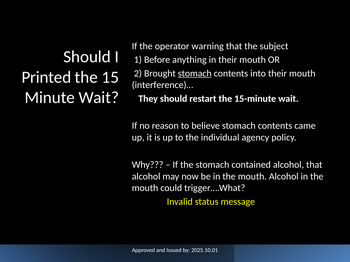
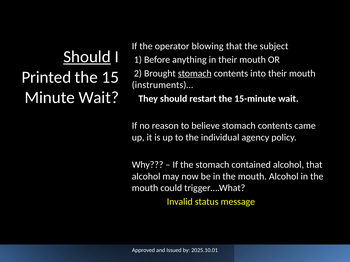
warning: warning -> blowing (208, 46)
Should underline: none -> present (87, 57)
interference)…: interference)… -> instruments)… (162, 85)
